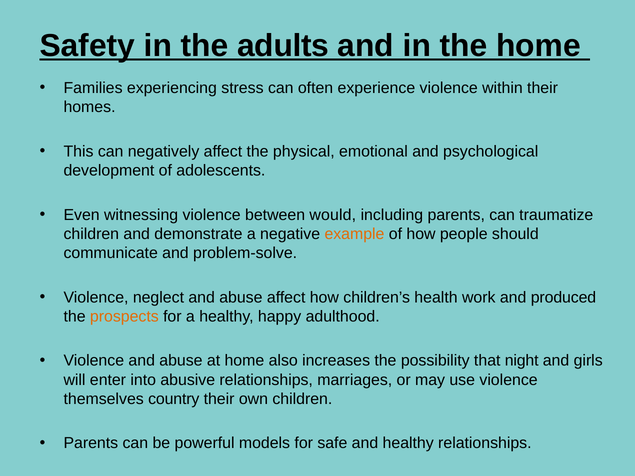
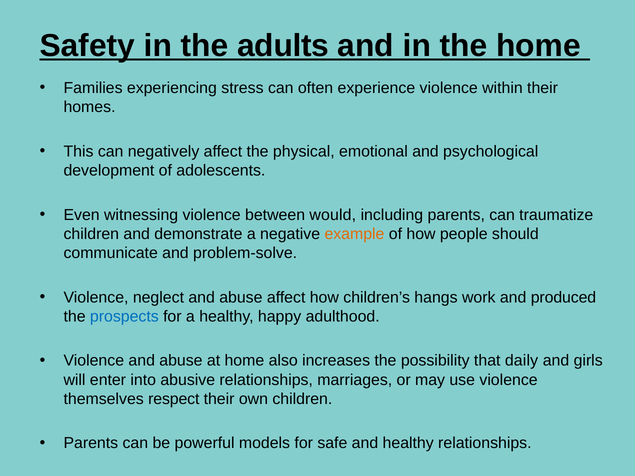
health: health -> hangs (436, 297)
prospects colour: orange -> blue (124, 316)
night: night -> daily (522, 361)
country: country -> respect (174, 399)
